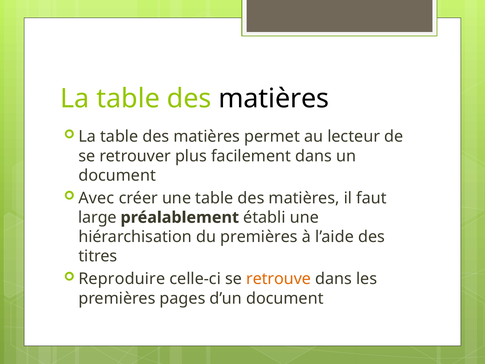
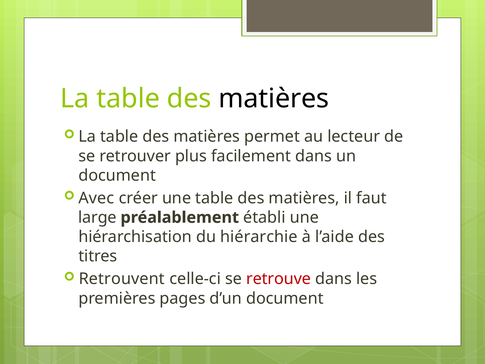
du premières: premières -> hiérarchie (259, 237)
Reproduire: Reproduire -> Retrouvent (122, 279)
retrouve colour: orange -> red (279, 279)
